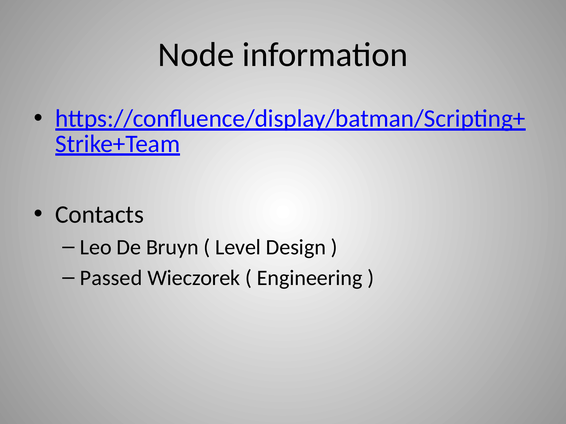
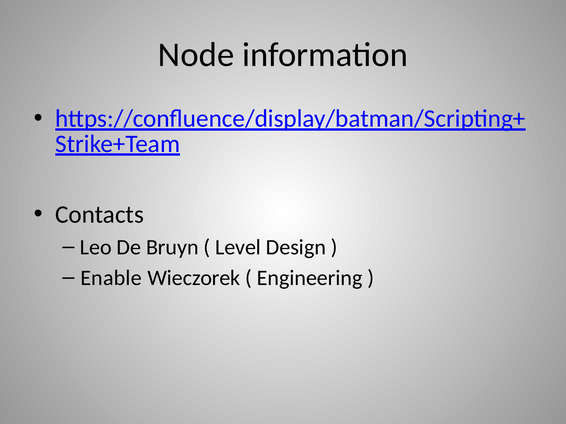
Passed: Passed -> Enable (111, 278)
